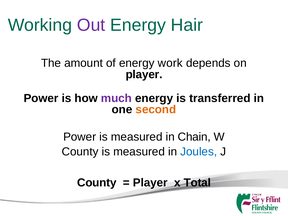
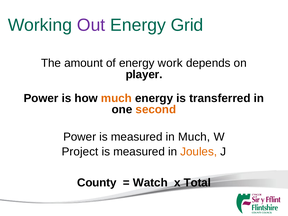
Hair: Hair -> Grid (187, 25)
much colour: purple -> orange (116, 98)
in Chain: Chain -> Much (194, 137)
County: County -> Project (80, 152)
Joules colour: blue -> orange (199, 152)
Player: Player -> Watch (150, 183)
